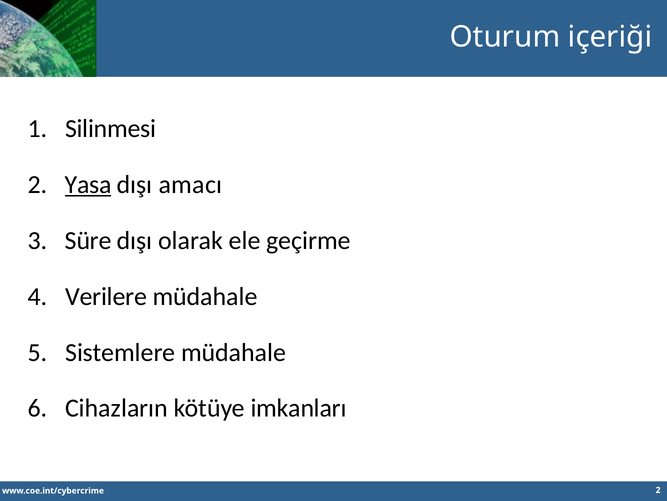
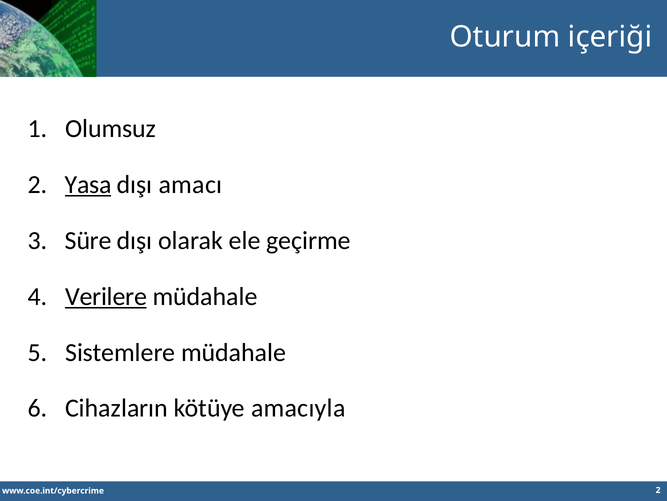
Silinmesi: Silinmesi -> Olumsuz (111, 129)
Verilere underline: none -> present (106, 296)
imkanları: imkanları -> amacıyla (298, 408)
